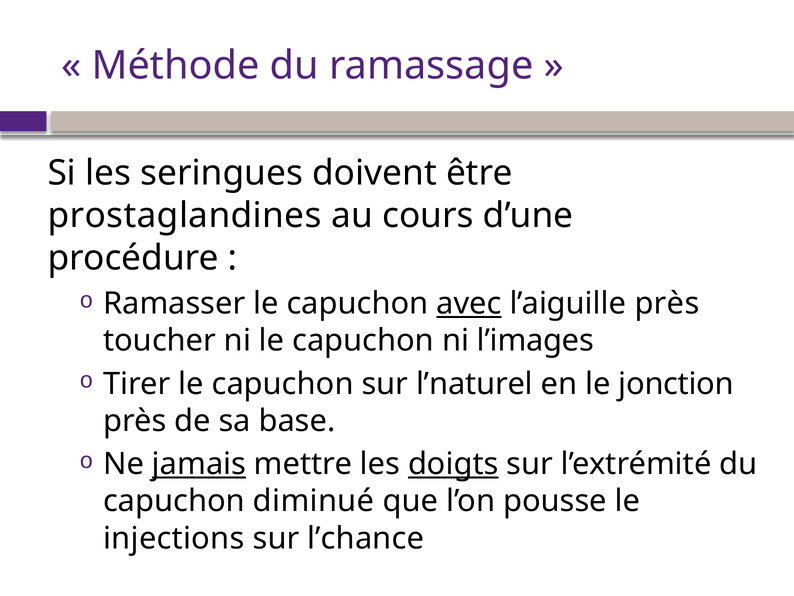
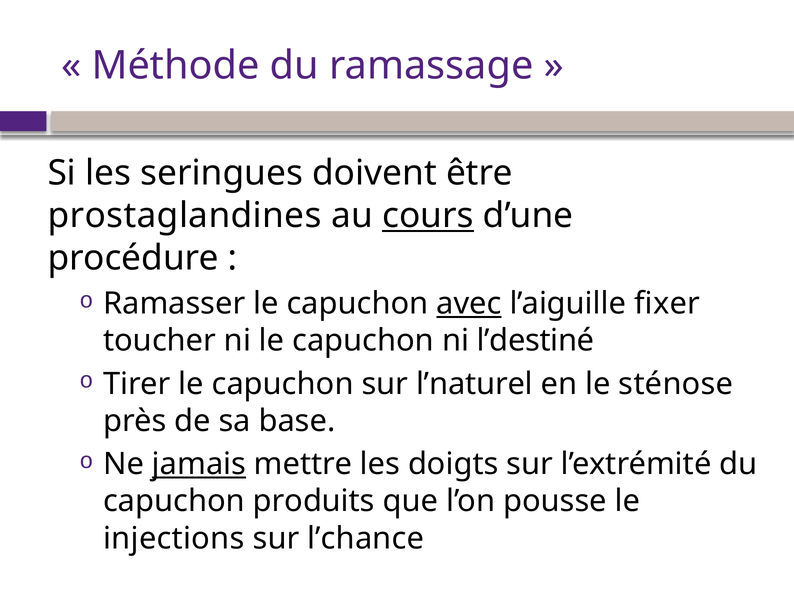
cours underline: none -> present (428, 216)
l’aiguille près: près -> fixer (667, 303)
l’images: l’images -> l’destiné (535, 340)
jonction: jonction -> sténose (676, 384)
doigts underline: present -> none (453, 464)
diminué: diminué -> produits (314, 501)
